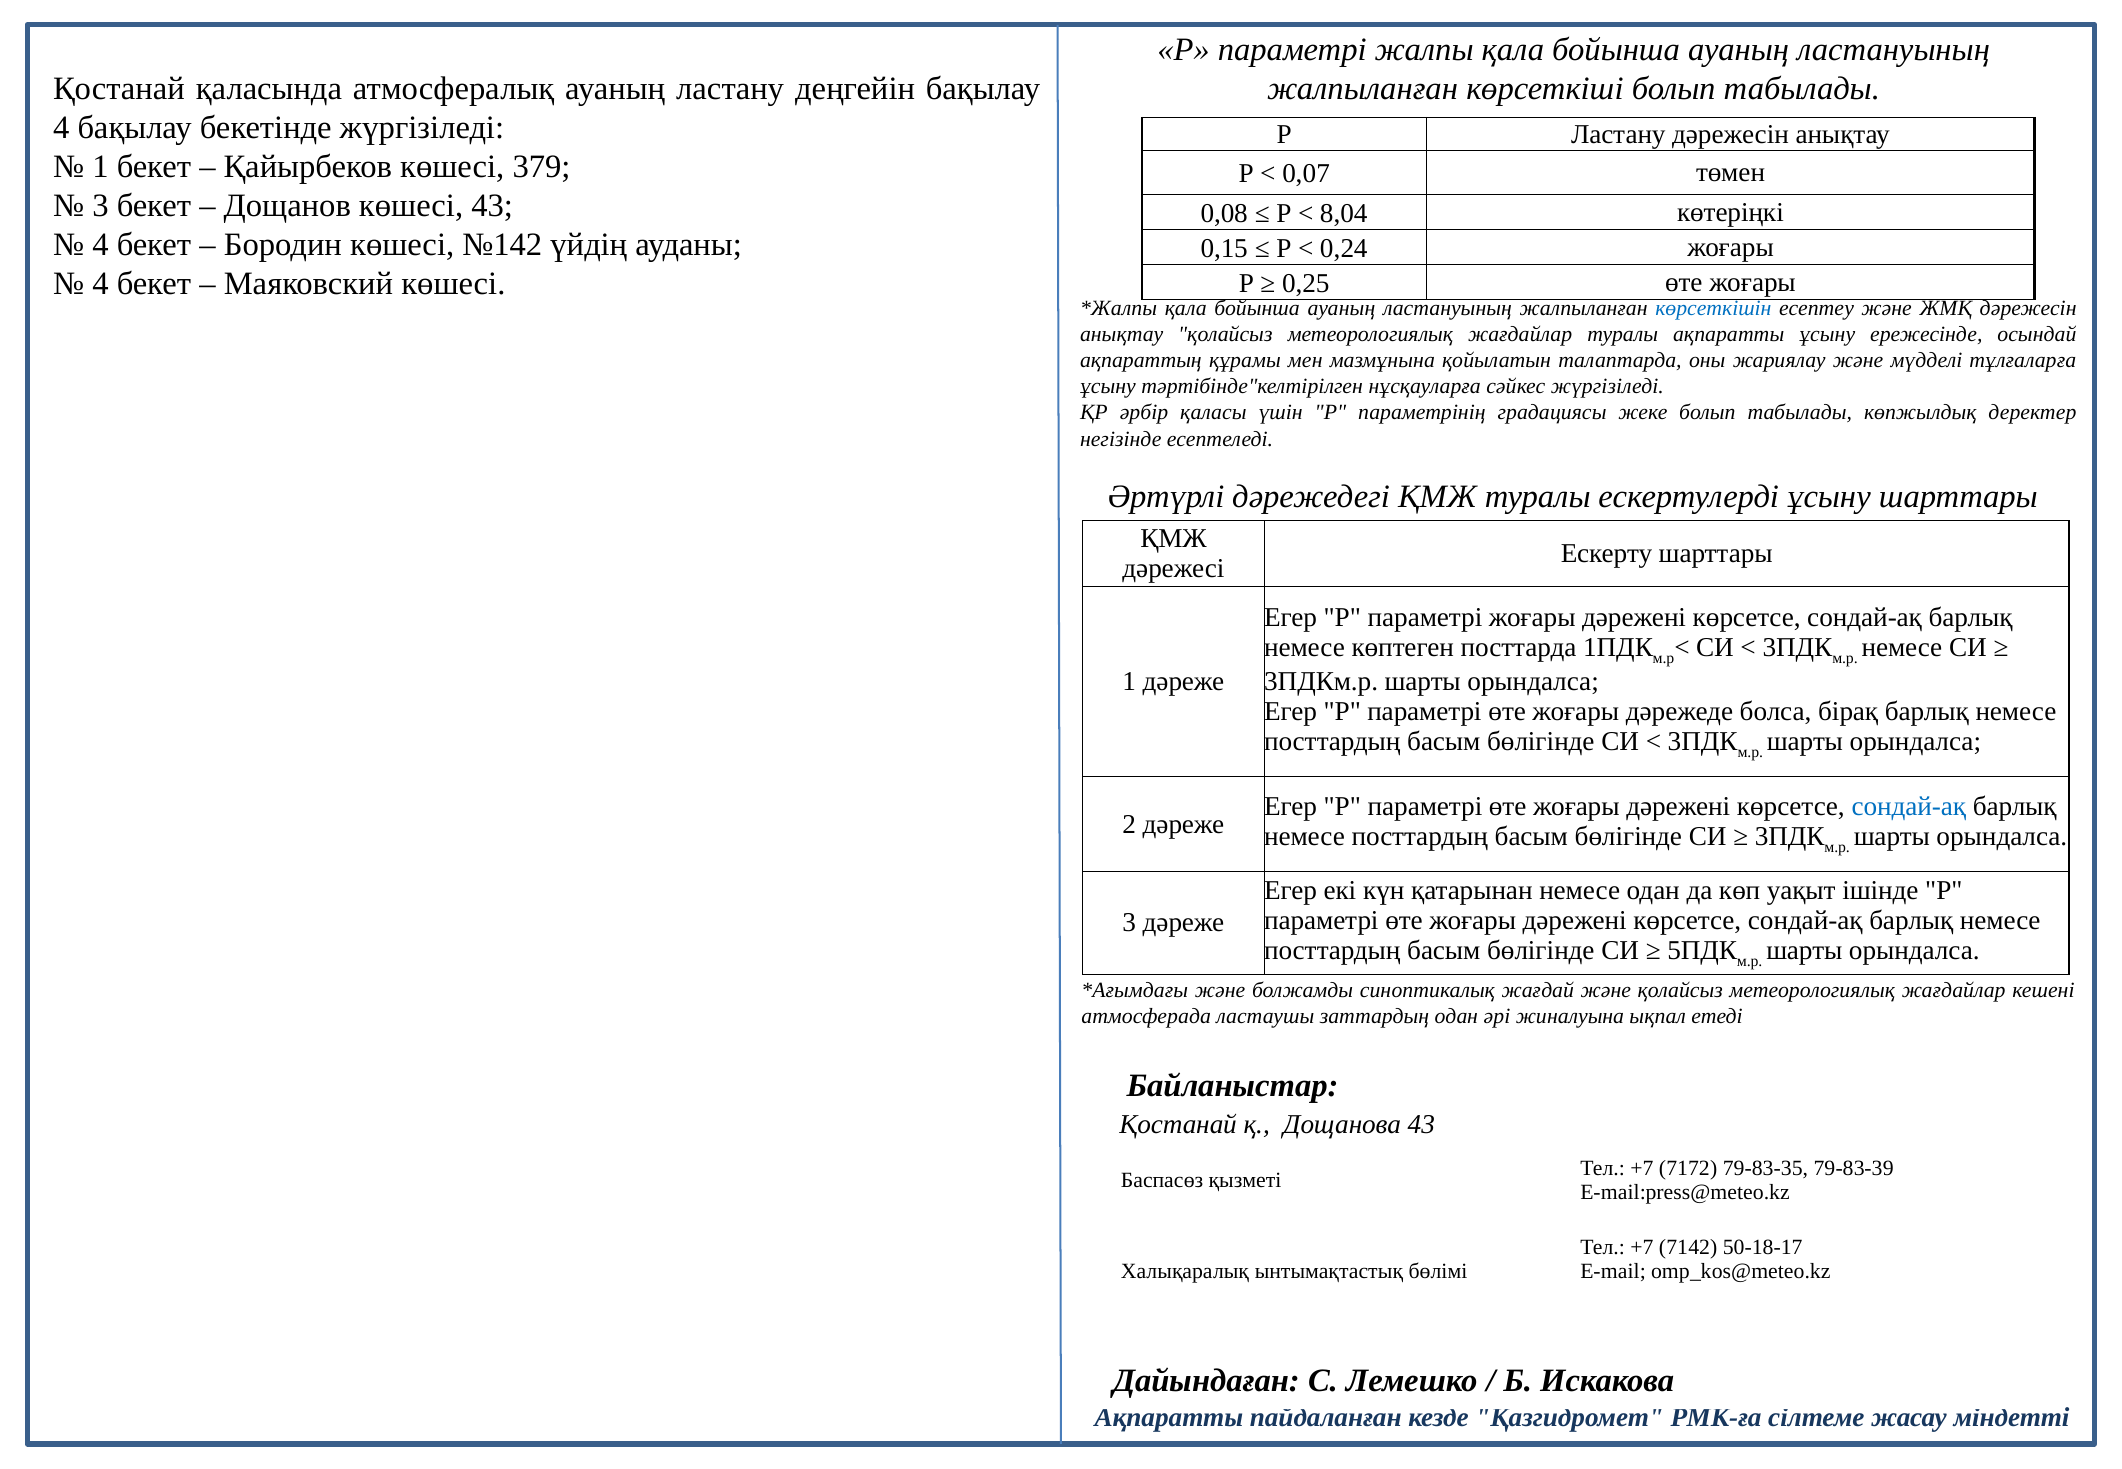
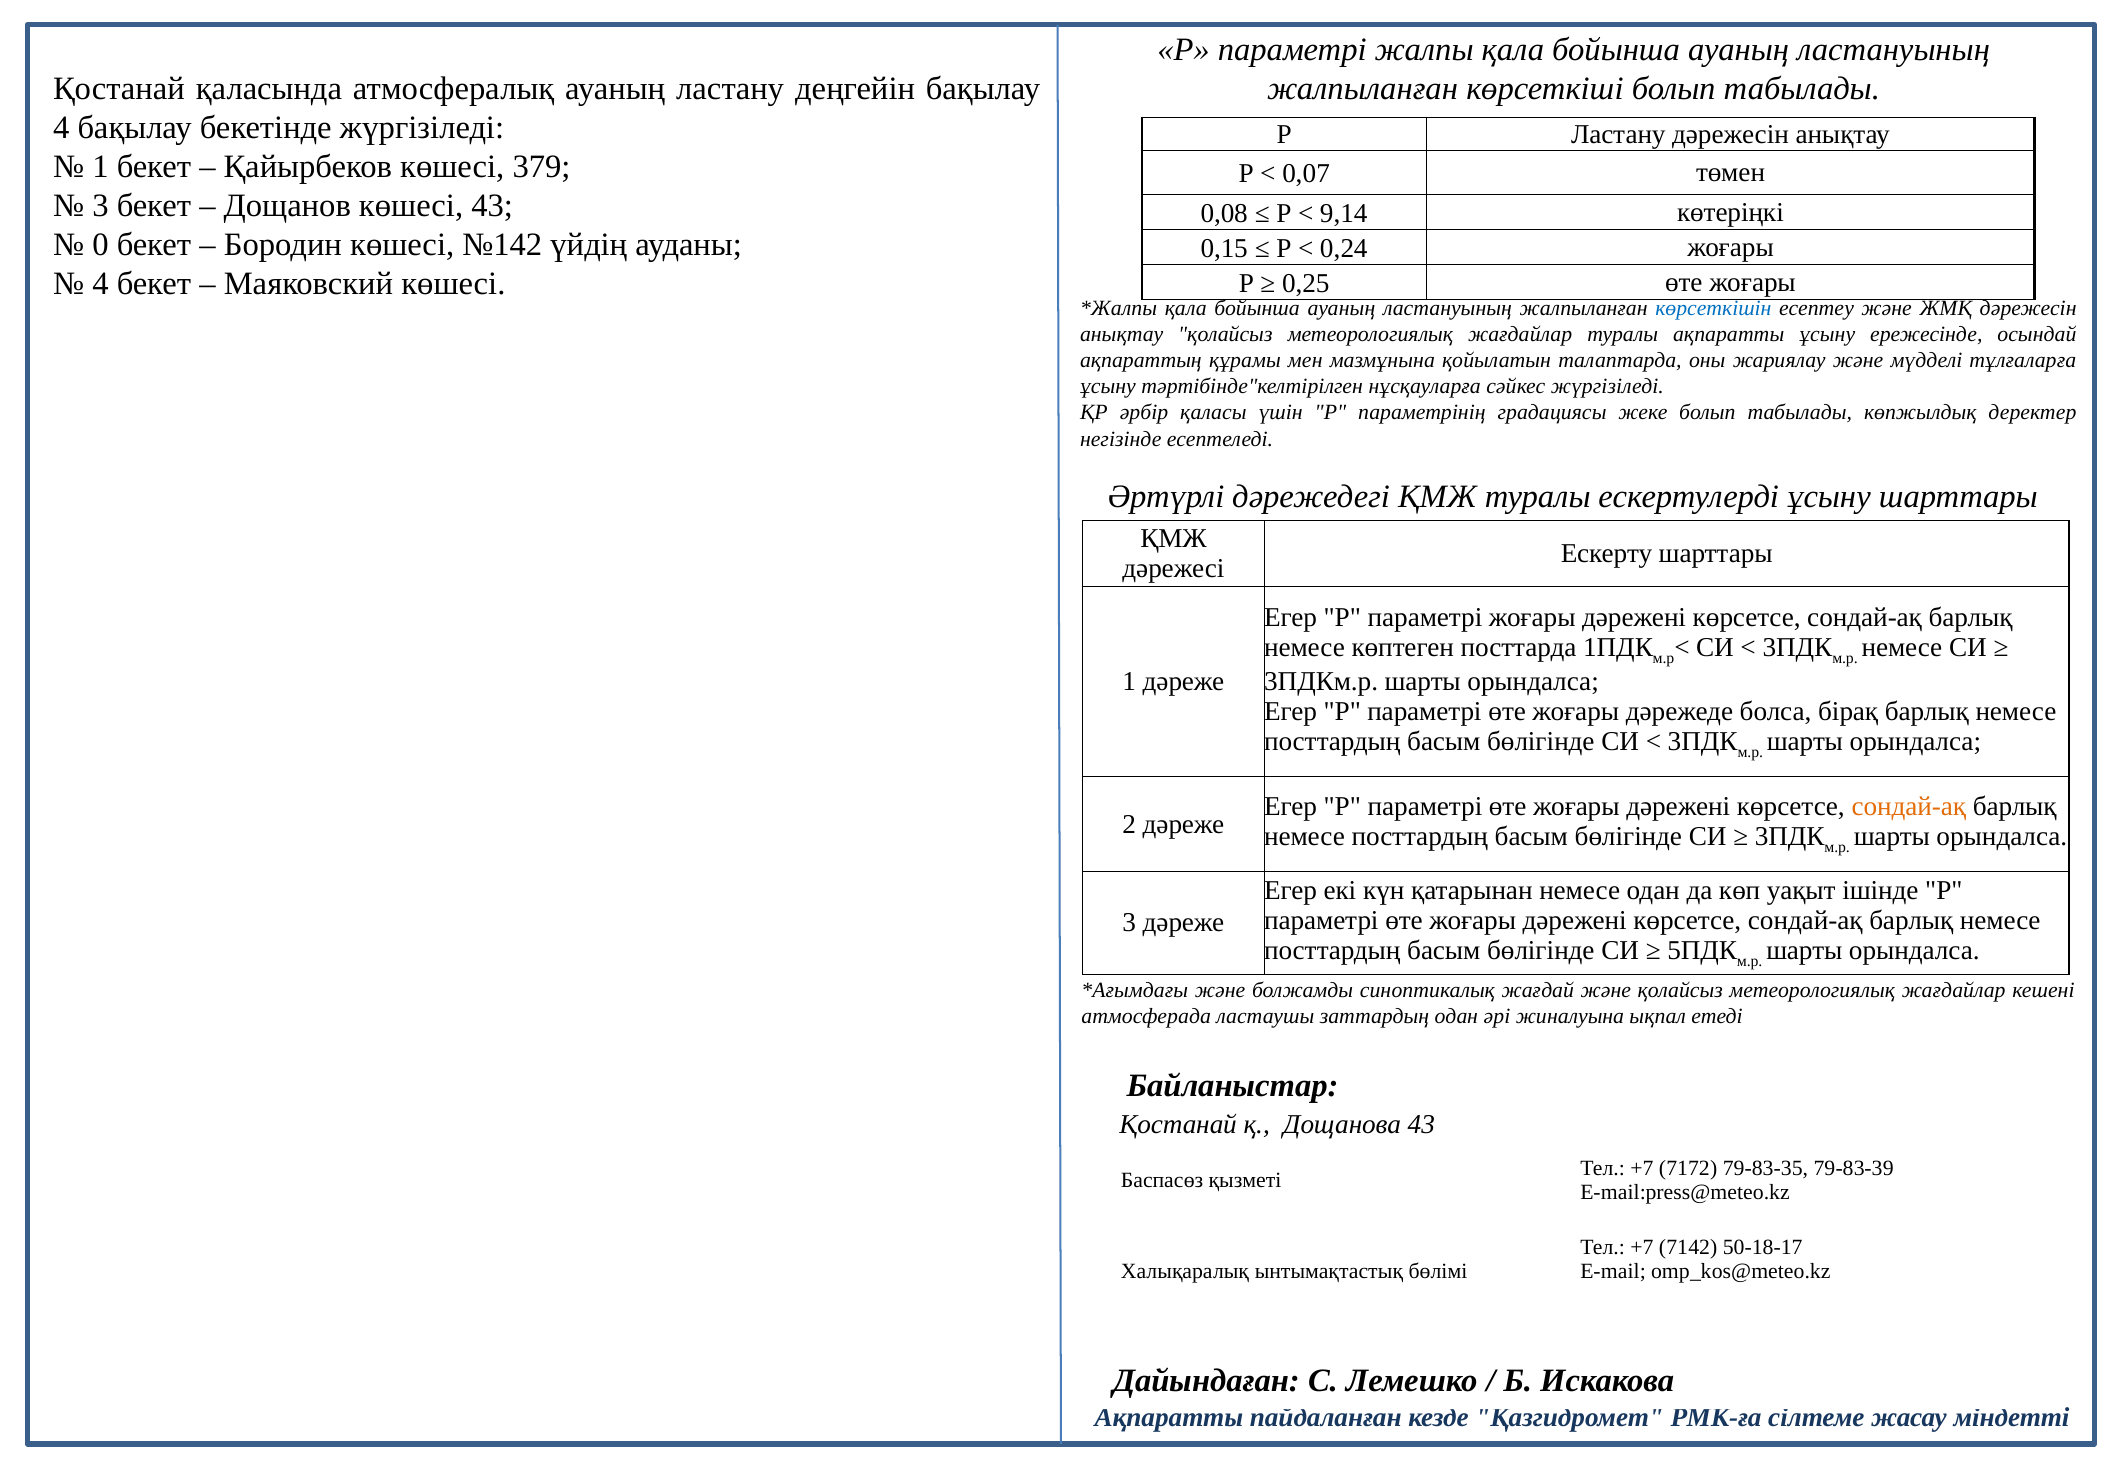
8,04: 8,04 -> 9,14 (1344, 213)
4: 4 -> 0 (101, 245)
сондай-ақ colour: blue -> orange (1909, 807)
